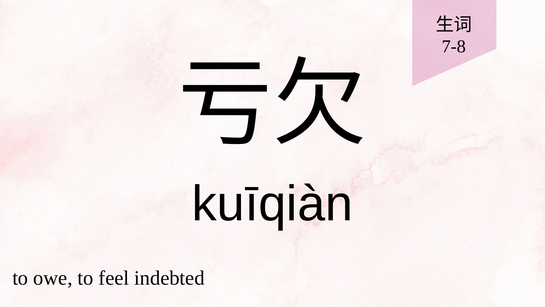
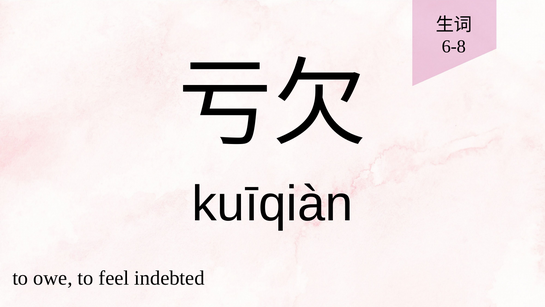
7-8: 7-8 -> 6-8 (454, 46)
